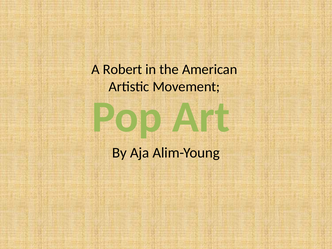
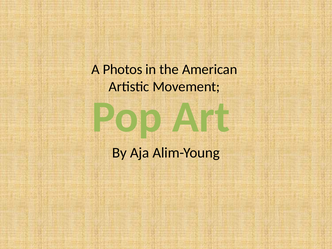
Robert: Robert -> Photos (123, 69)
